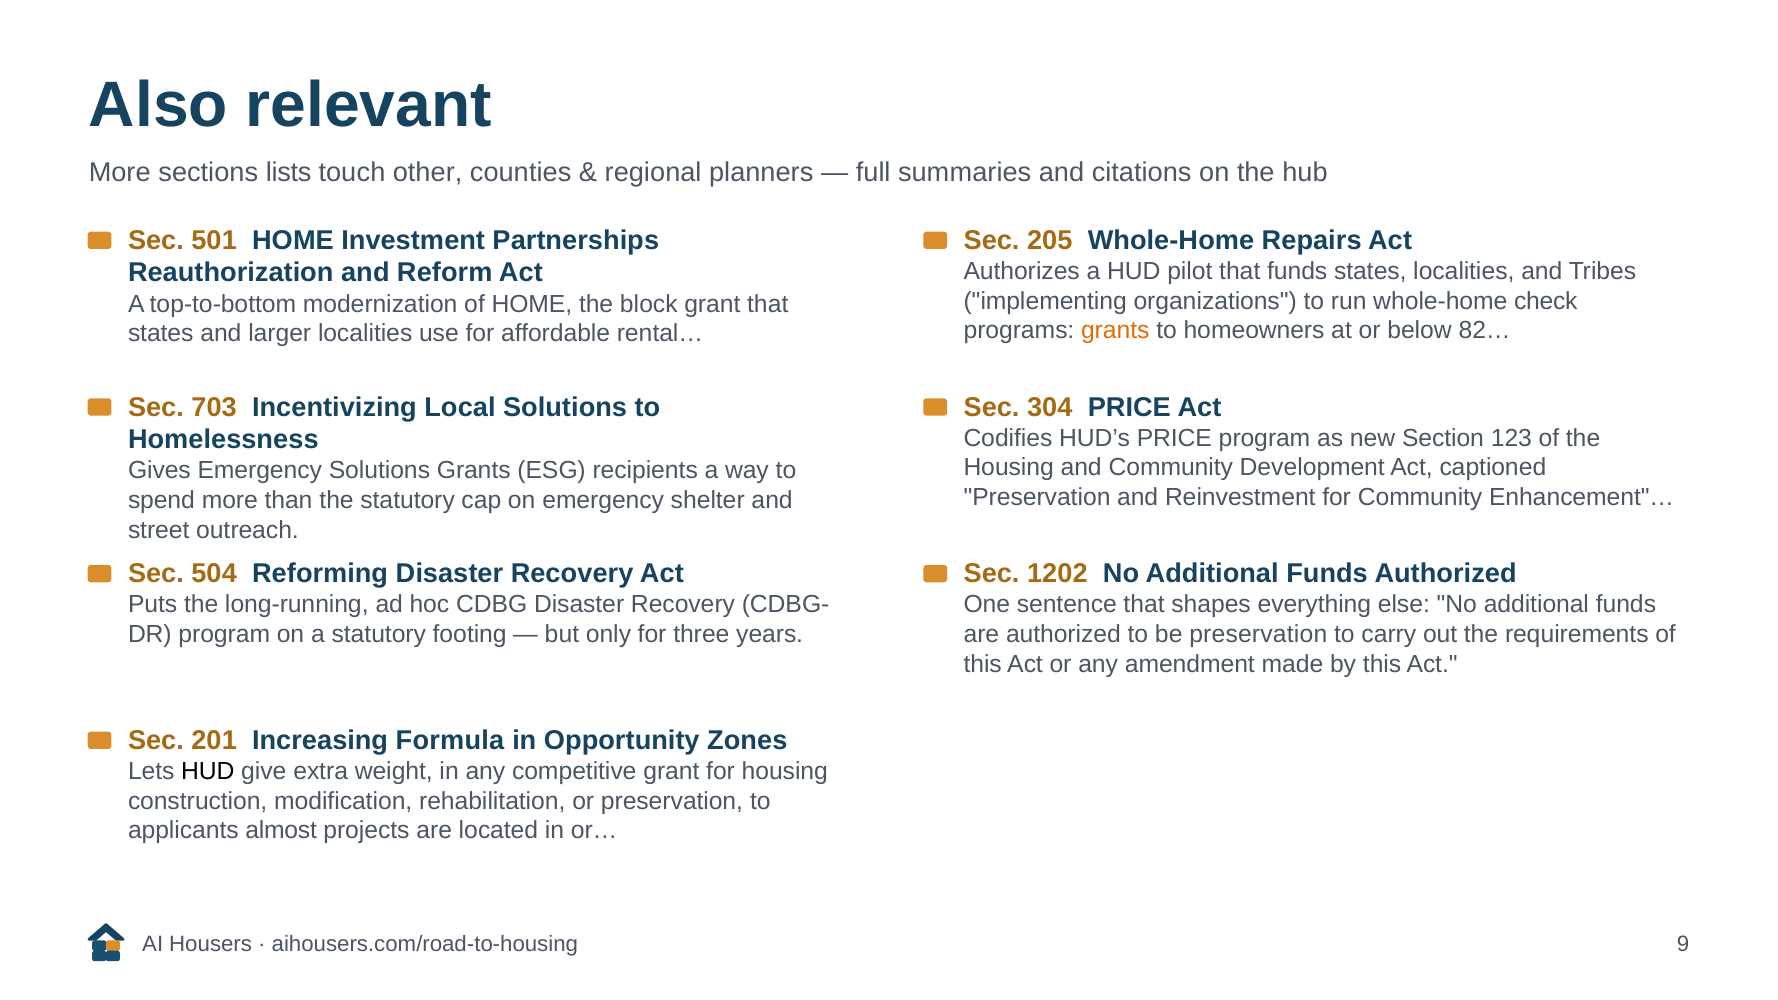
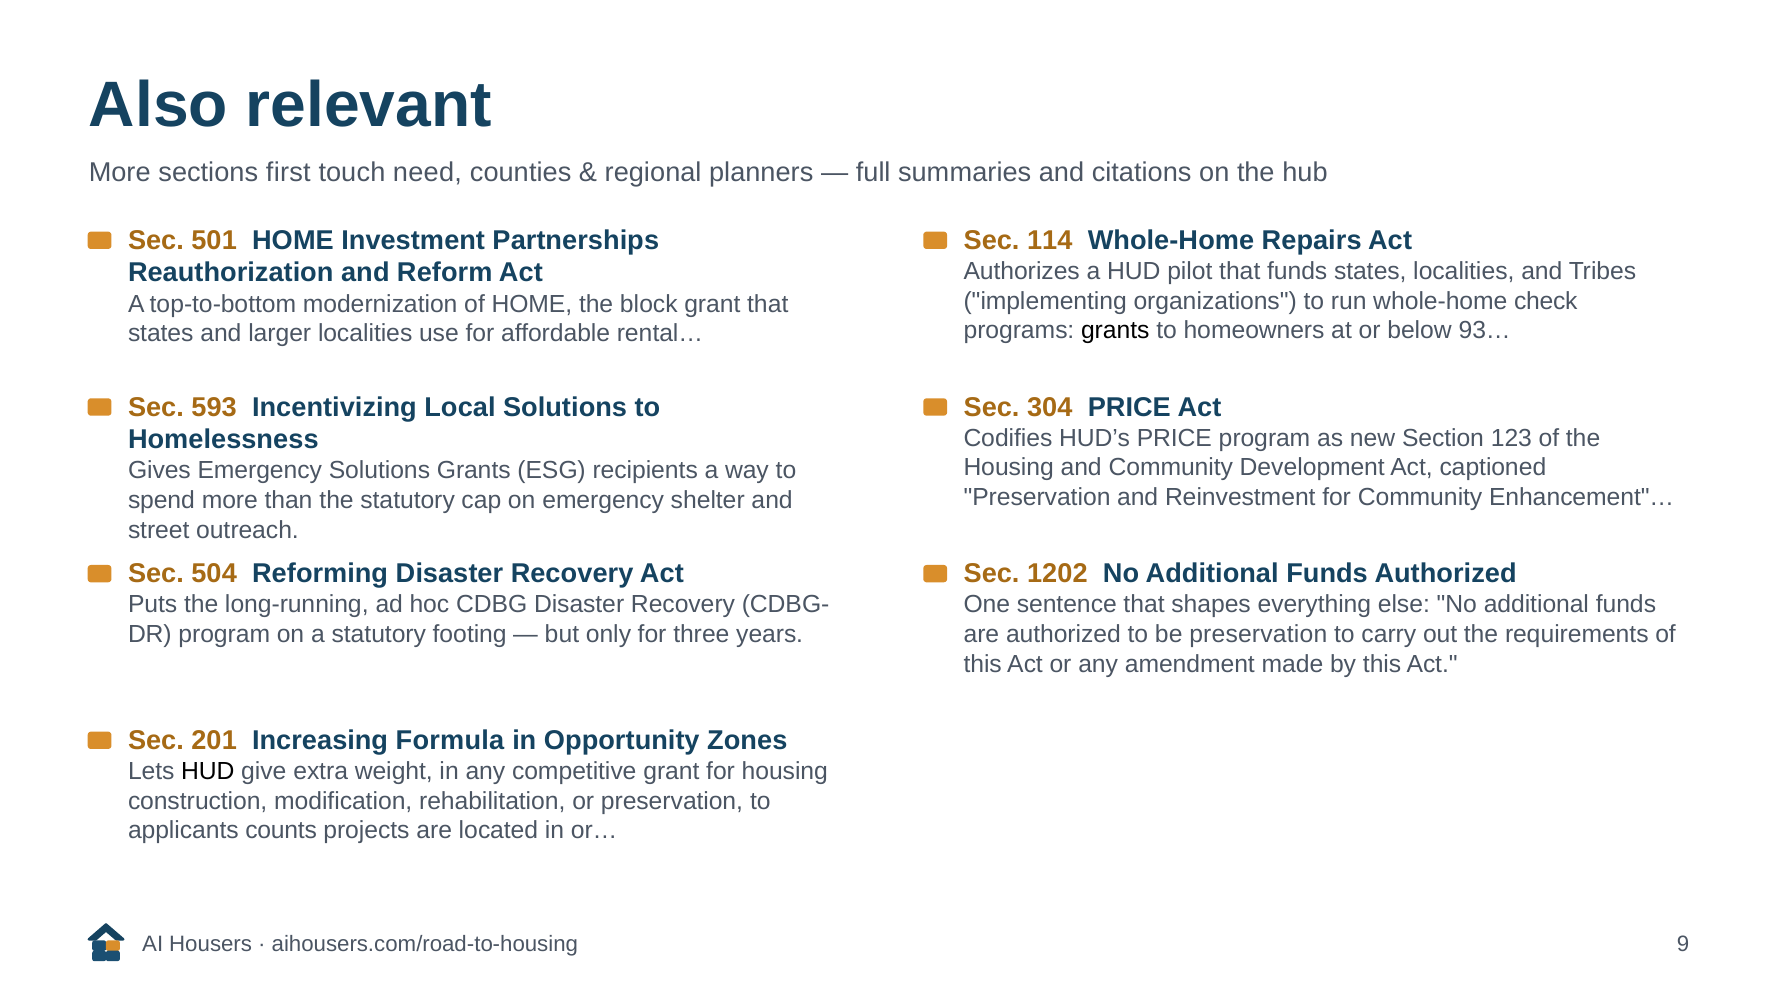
lists: lists -> first (288, 173)
other: other -> need (427, 173)
205: 205 -> 114 (1050, 240)
grants colour: orange -> black (1115, 331)
82…: 82… -> 93… (1485, 331)
703: 703 -> 593 (214, 407)
almost: almost -> counts (281, 831)
